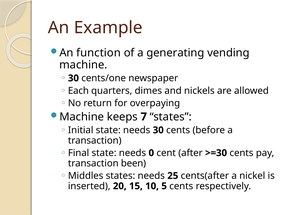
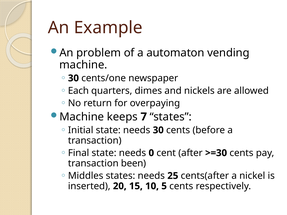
function: function -> problem (99, 53)
generating: generating -> automaton (175, 53)
